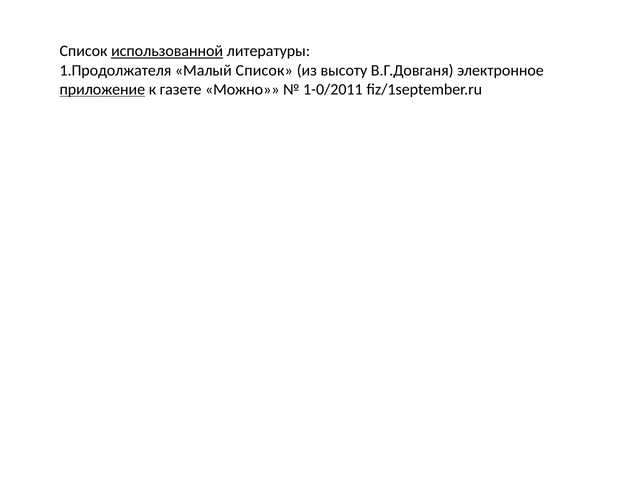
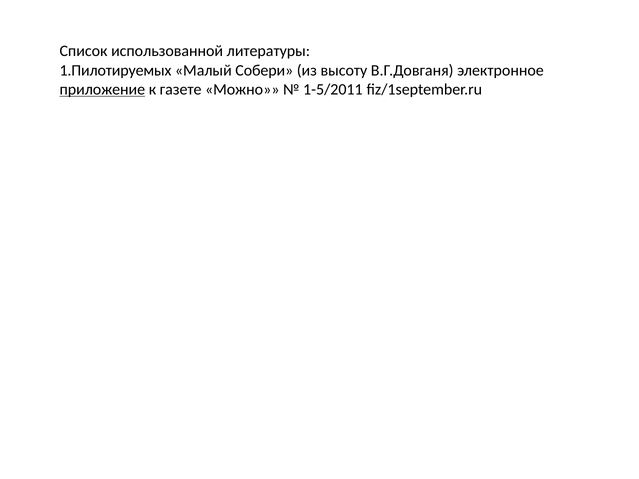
использованной underline: present -> none (167, 51)
1.Продолжателя: 1.Продолжателя -> 1.Пилотируемых (116, 70)
Малый Список: Список -> Собери (264, 70)
1-0/2011: 1-0/2011 -> 1-5/2011 (333, 89)
